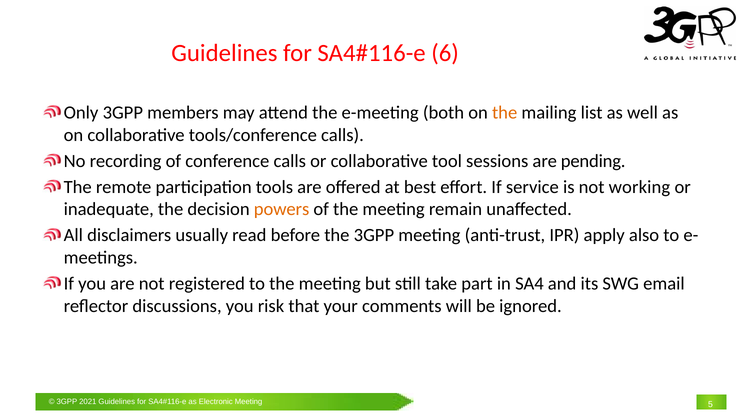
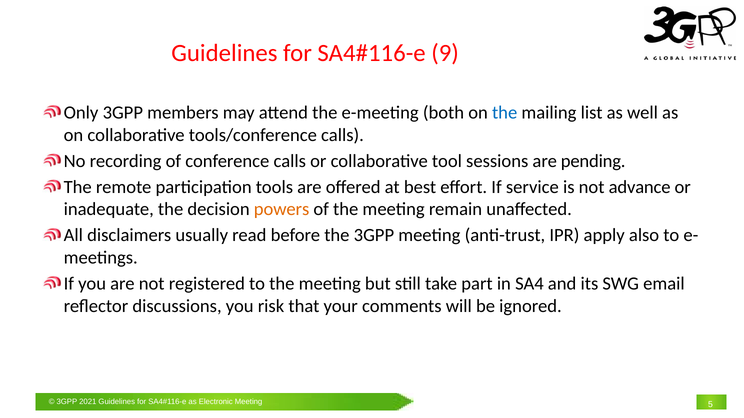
6: 6 -> 9 (445, 53)
the colour: orange -> blue (505, 113)
working: working -> advance (640, 187)
